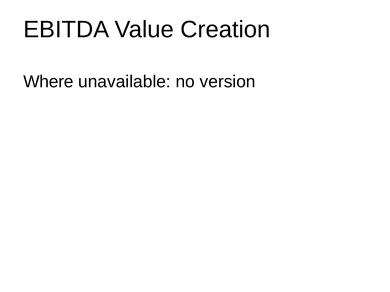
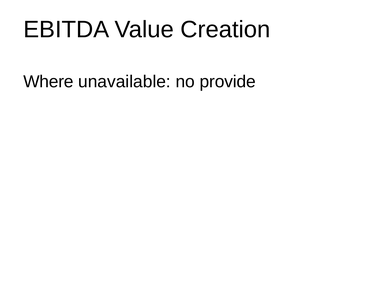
version: version -> provide (228, 82)
